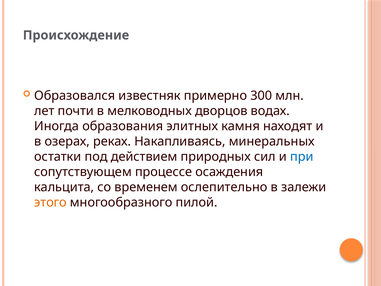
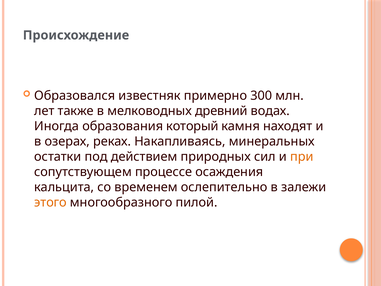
почти: почти -> также (76, 111)
дворцов: дворцов -> древний (221, 111)
элитных: элитных -> который (192, 126)
при colour: blue -> orange (302, 156)
